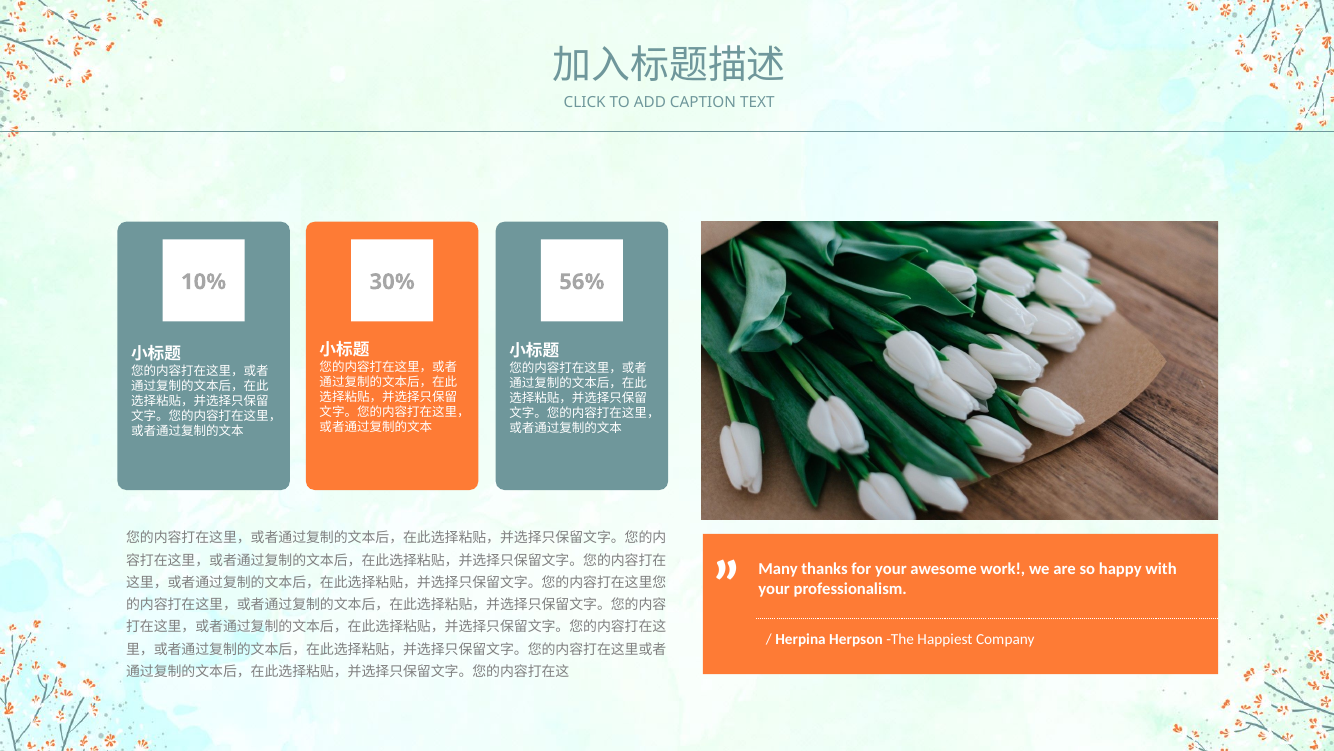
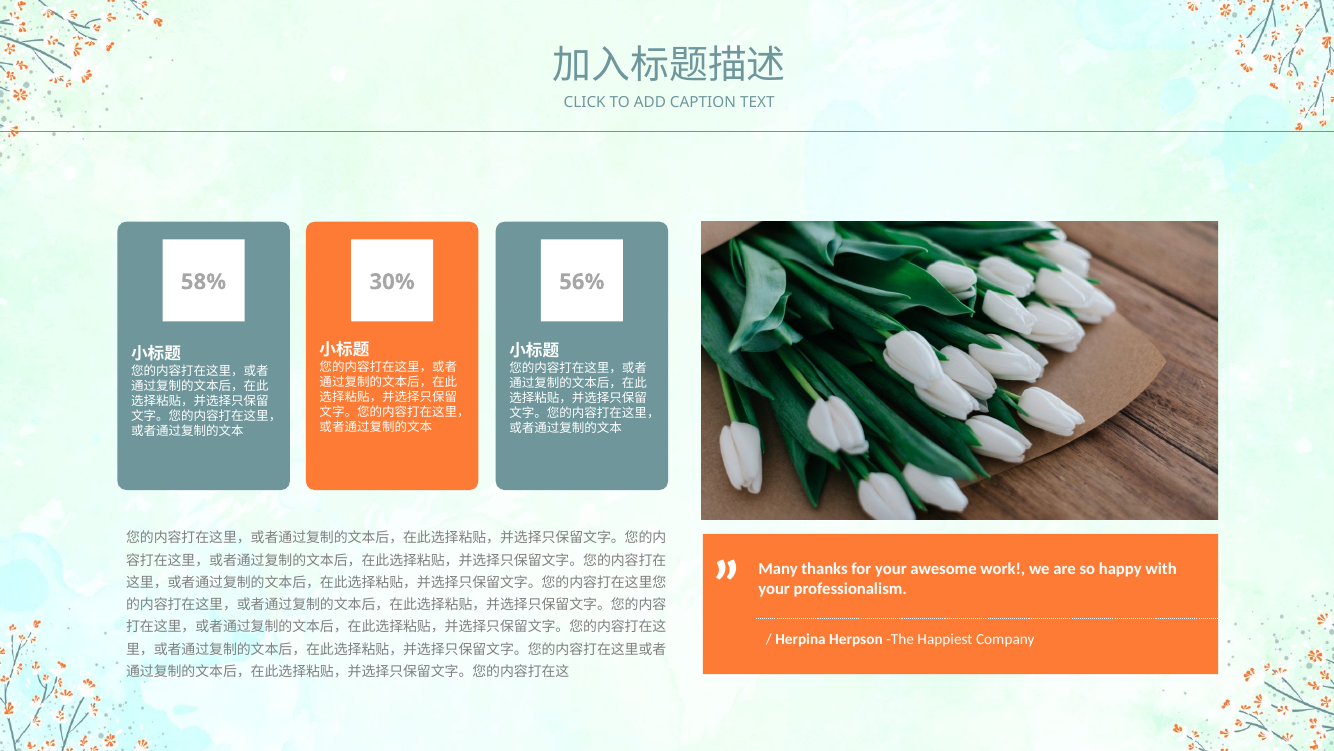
10%: 10% -> 58% (204, 282)
